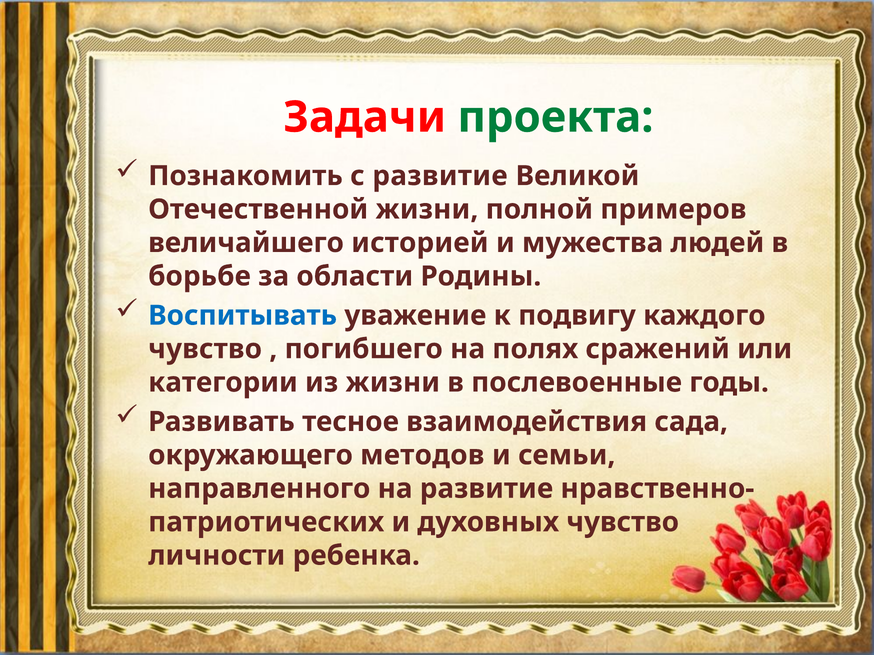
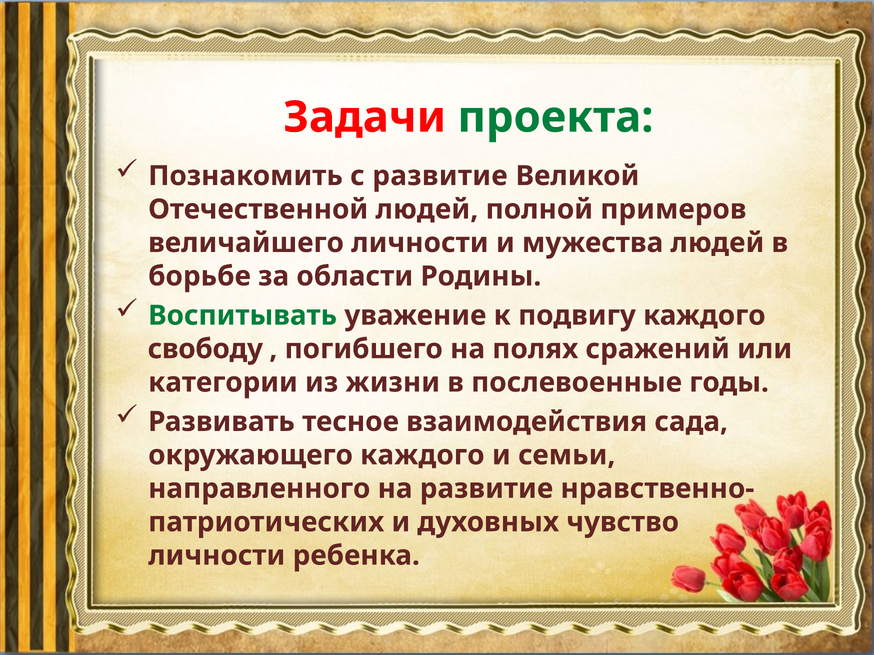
Отечественной жизни: жизни -> людей (427, 209)
величайшего историей: историей -> личности (420, 243)
Воспитывать colour: blue -> green (243, 316)
чувство: чувство -> свободу (205, 349)
окружающего методов: методов -> каждого (422, 455)
